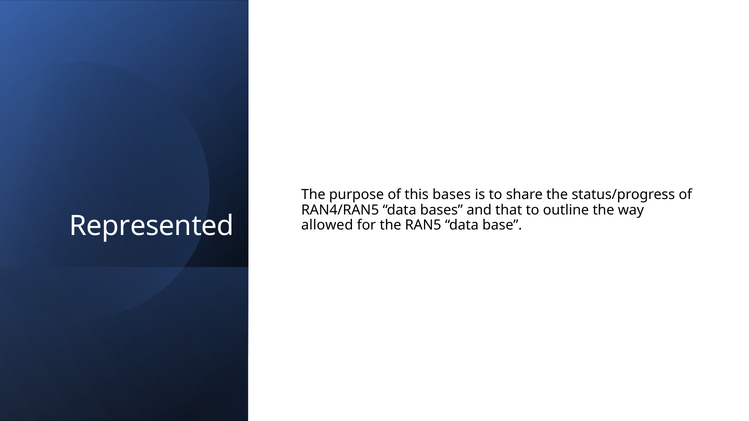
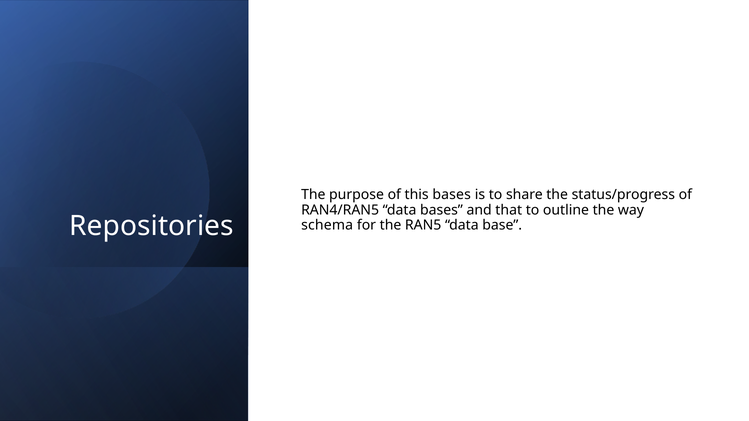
Represented: Represented -> Repositories (151, 226)
allowed: allowed -> schema (327, 225)
